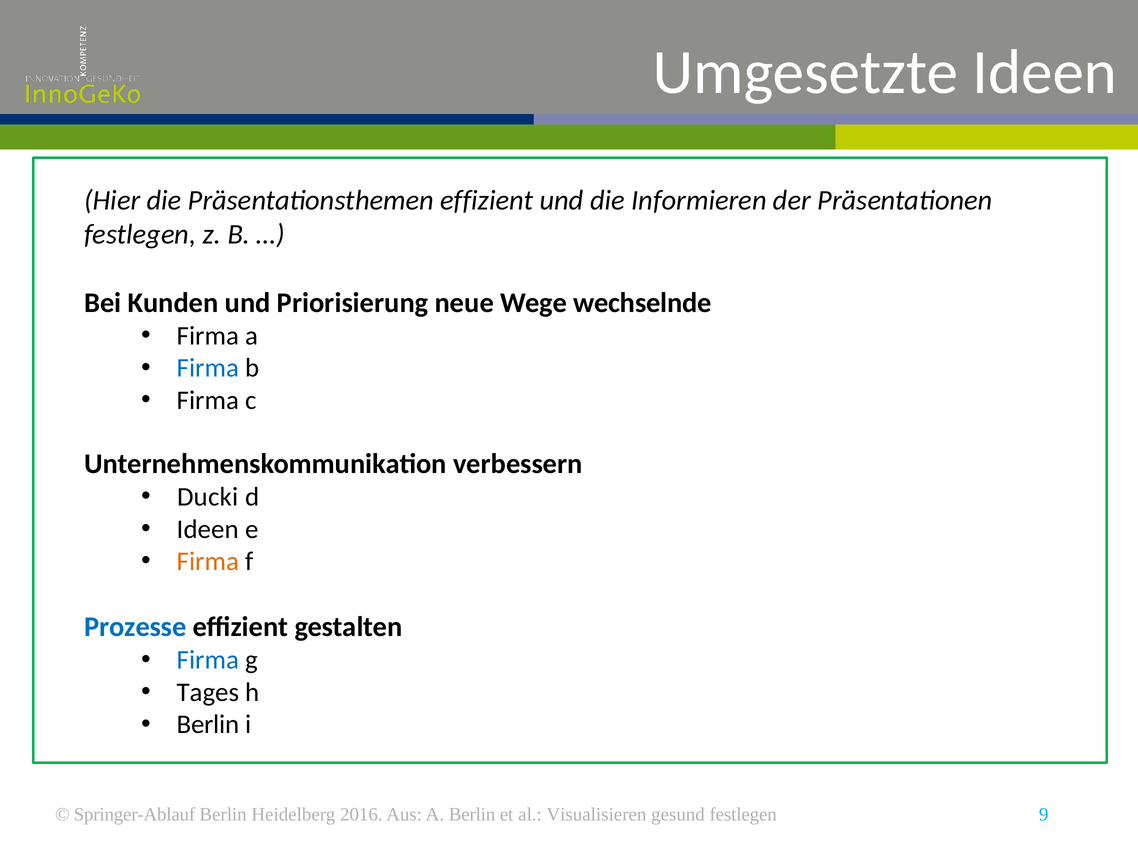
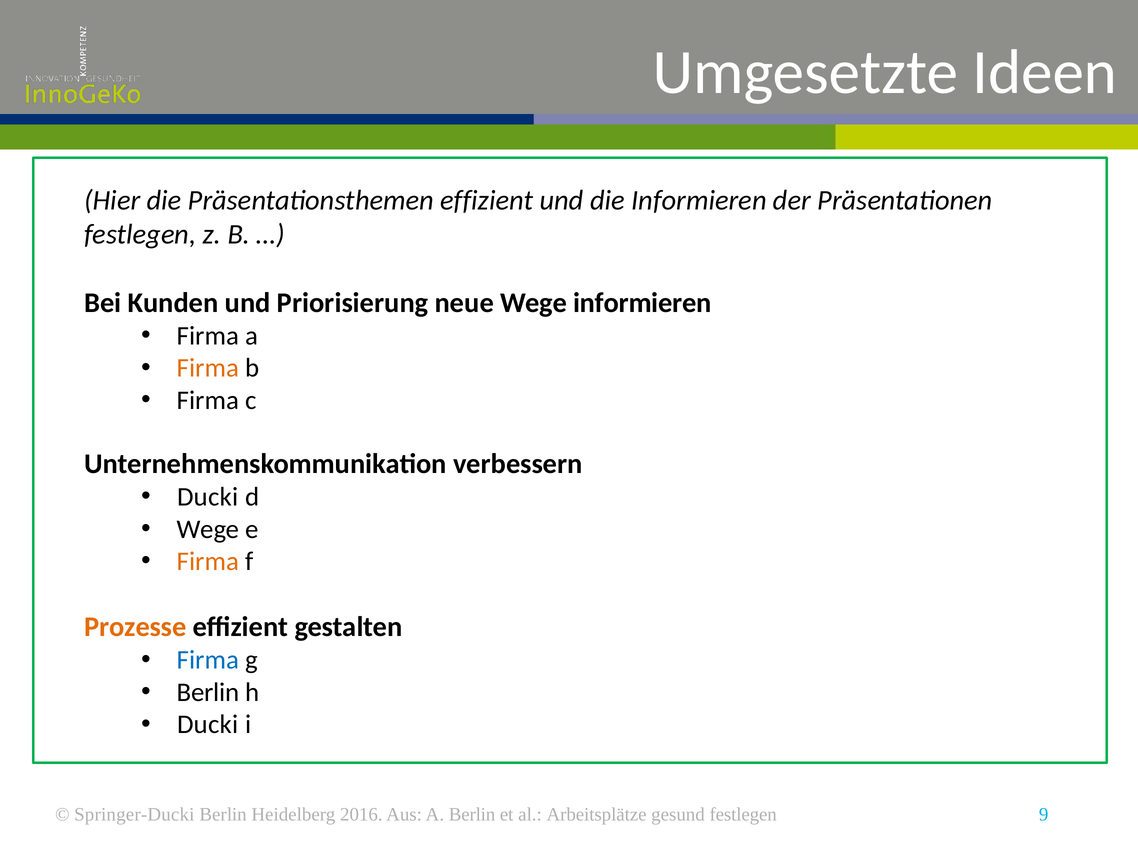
Wege wechselnde: wechselnde -> informieren (642, 303)
Firma colour: blue -> orange (208, 368)
Ideen: Ideen -> Wege (208, 530)
Prozesse colour: blue -> orange (135, 627)
Tages: Tages -> Berlin (208, 693)
Berlin: Berlin -> Ducki (208, 725)
Springer-Ablauf: Springer-Ablauf -> Springer-Ducki (134, 815)
Visualisieren: Visualisieren -> Arbeitsplätze (597, 815)
